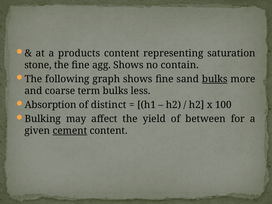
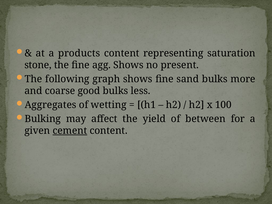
contain: contain -> present (180, 65)
bulks underline: present -> none (215, 79)
term: term -> good (89, 91)
Absorption: Absorption -> Aggregates (50, 105)
distinct: distinct -> wetting (109, 105)
